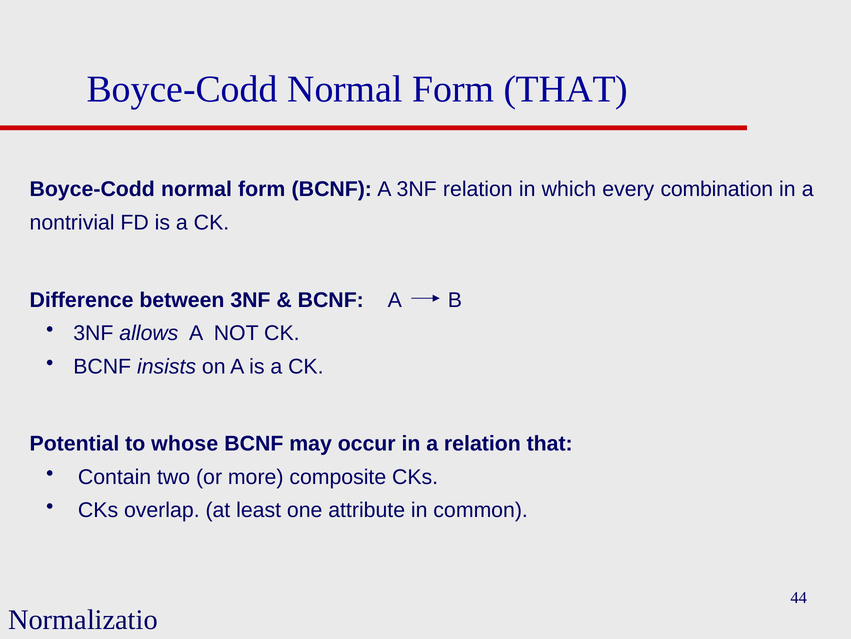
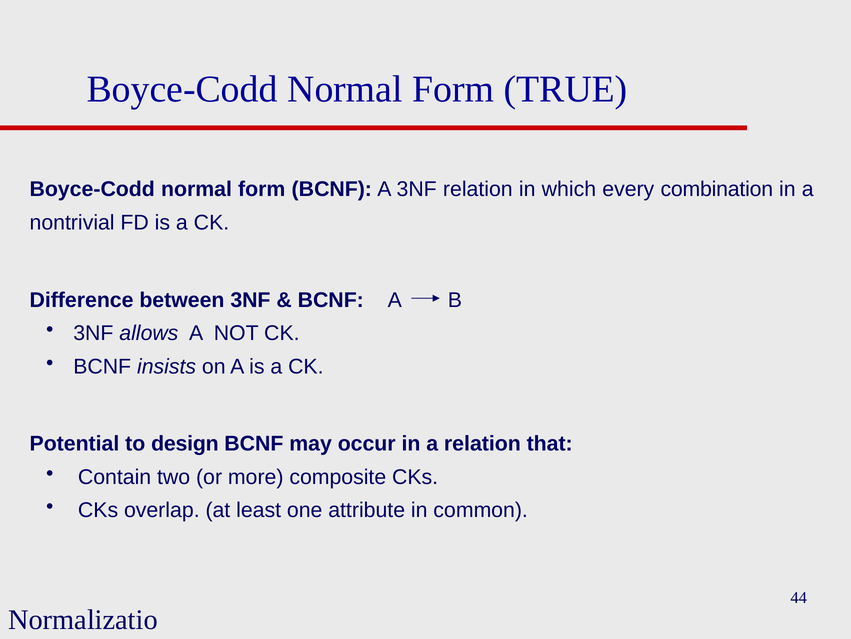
Form THAT: THAT -> TRUE (566, 89)
whose: whose -> design (185, 443)
